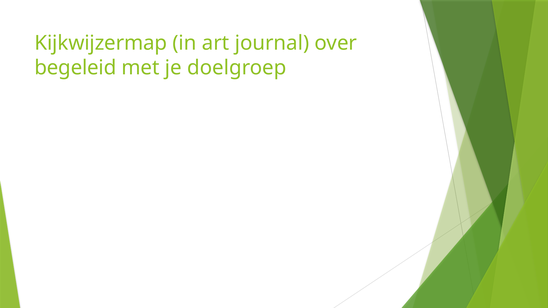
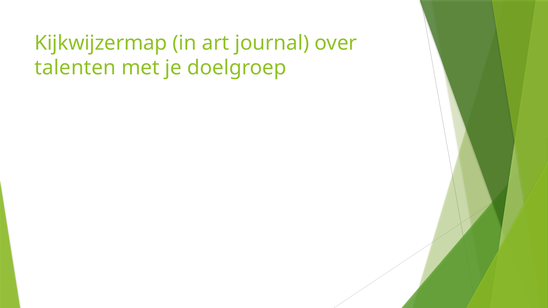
begeleid: begeleid -> talenten (75, 68)
